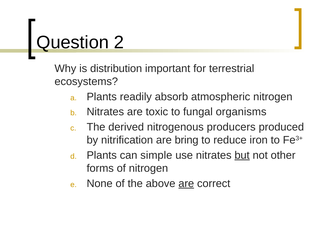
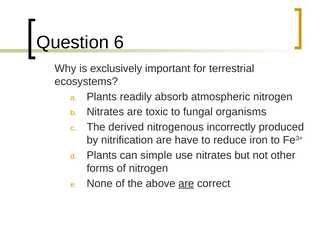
2: 2 -> 6 (119, 43)
distribution: distribution -> exclusively (116, 69)
producers: producers -> incorrectly (231, 127)
bring: bring -> have (187, 140)
but underline: present -> none (242, 156)
